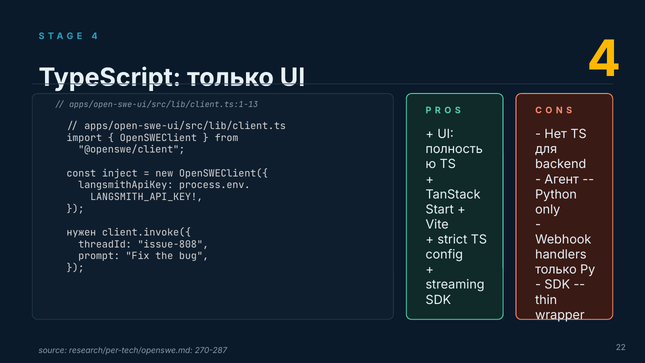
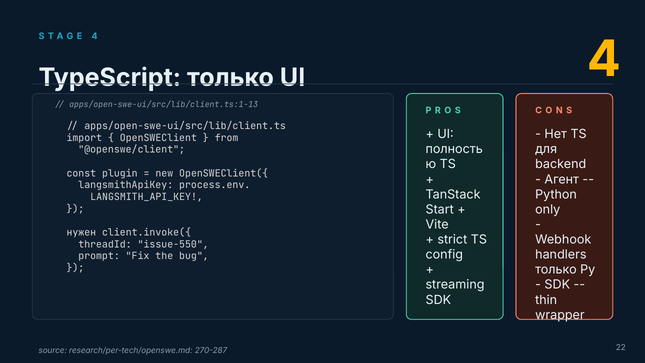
inject: inject -> plugin (120, 173)
issue-808: issue-808 -> issue-550 (173, 244)
